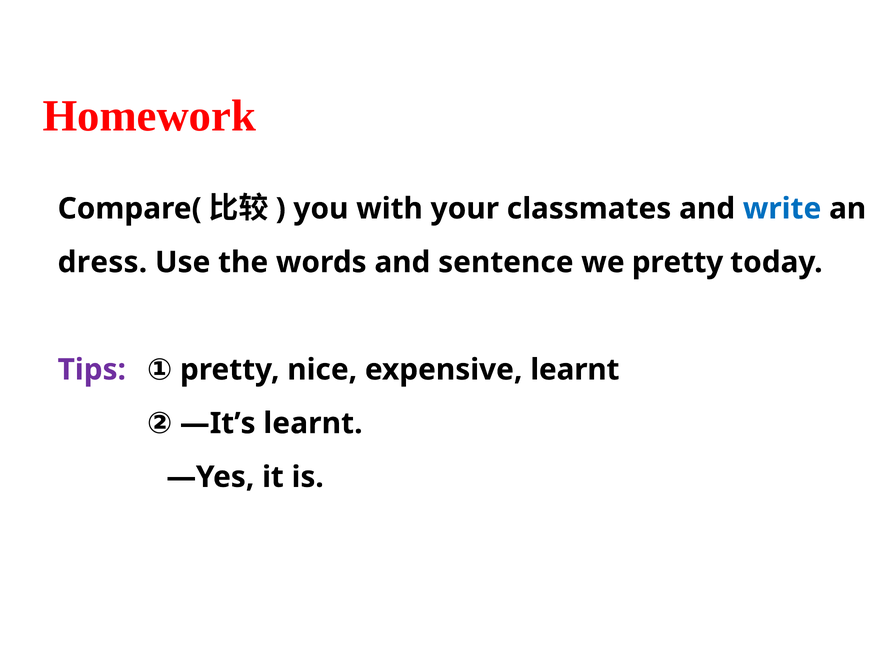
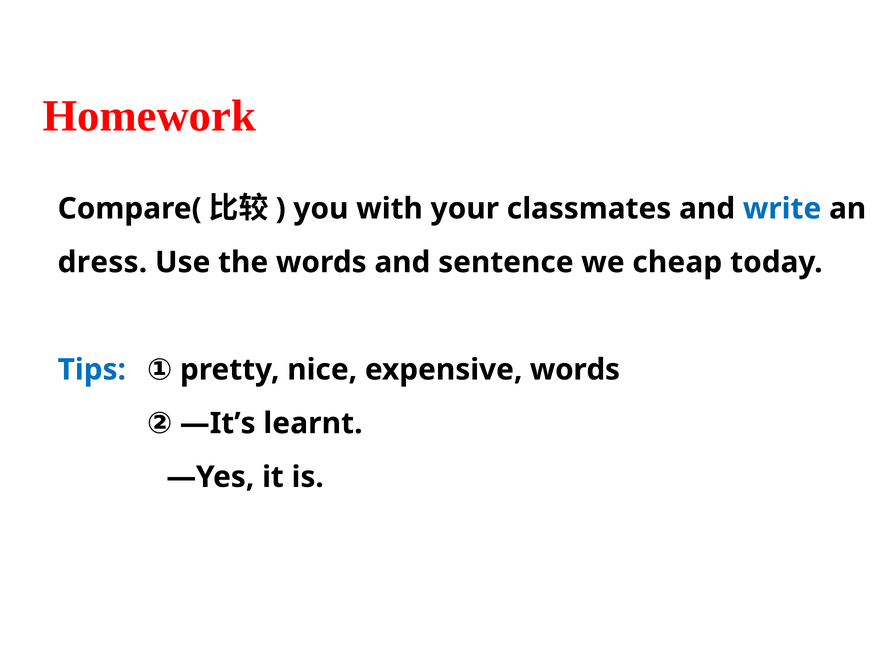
we pretty: pretty -> cheap (677, 262)
Tips colour: purple -> blue (92, 369)
expensive learnt: learnt -> words (575, 369)
